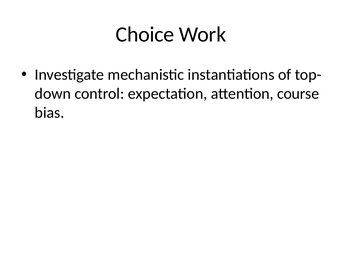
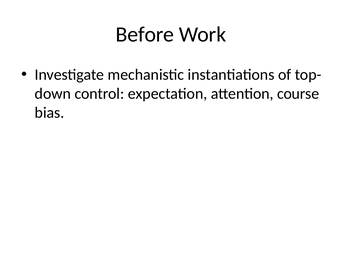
Choice: Choice -> Before (145, 34)
